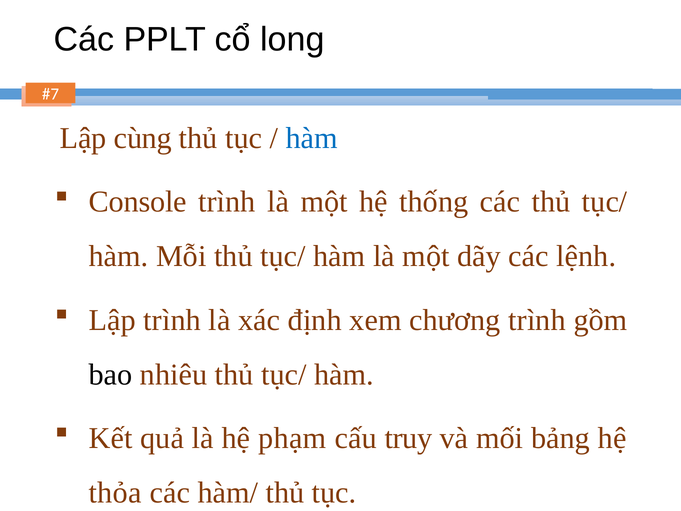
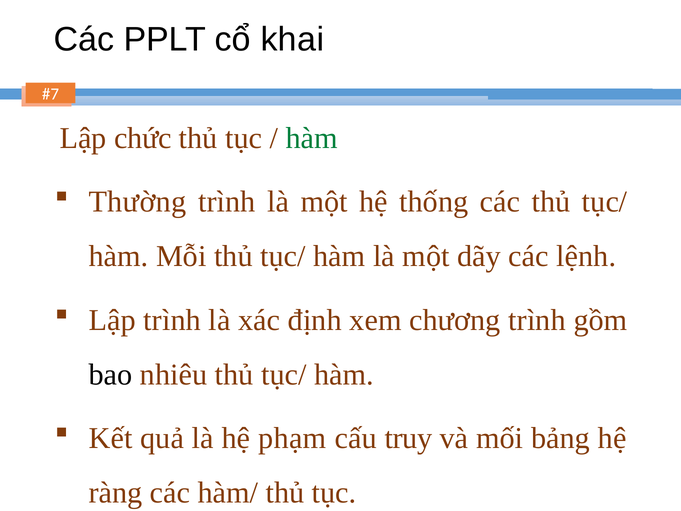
long: long -> khai (292, 39)
cùng: cùng -> chức (143, 138)
hàm colour: blue -> green (312, 138)
Console: Console -> Thường (138, 202)
thỏa: thỏa -> ràng (115, 492)
